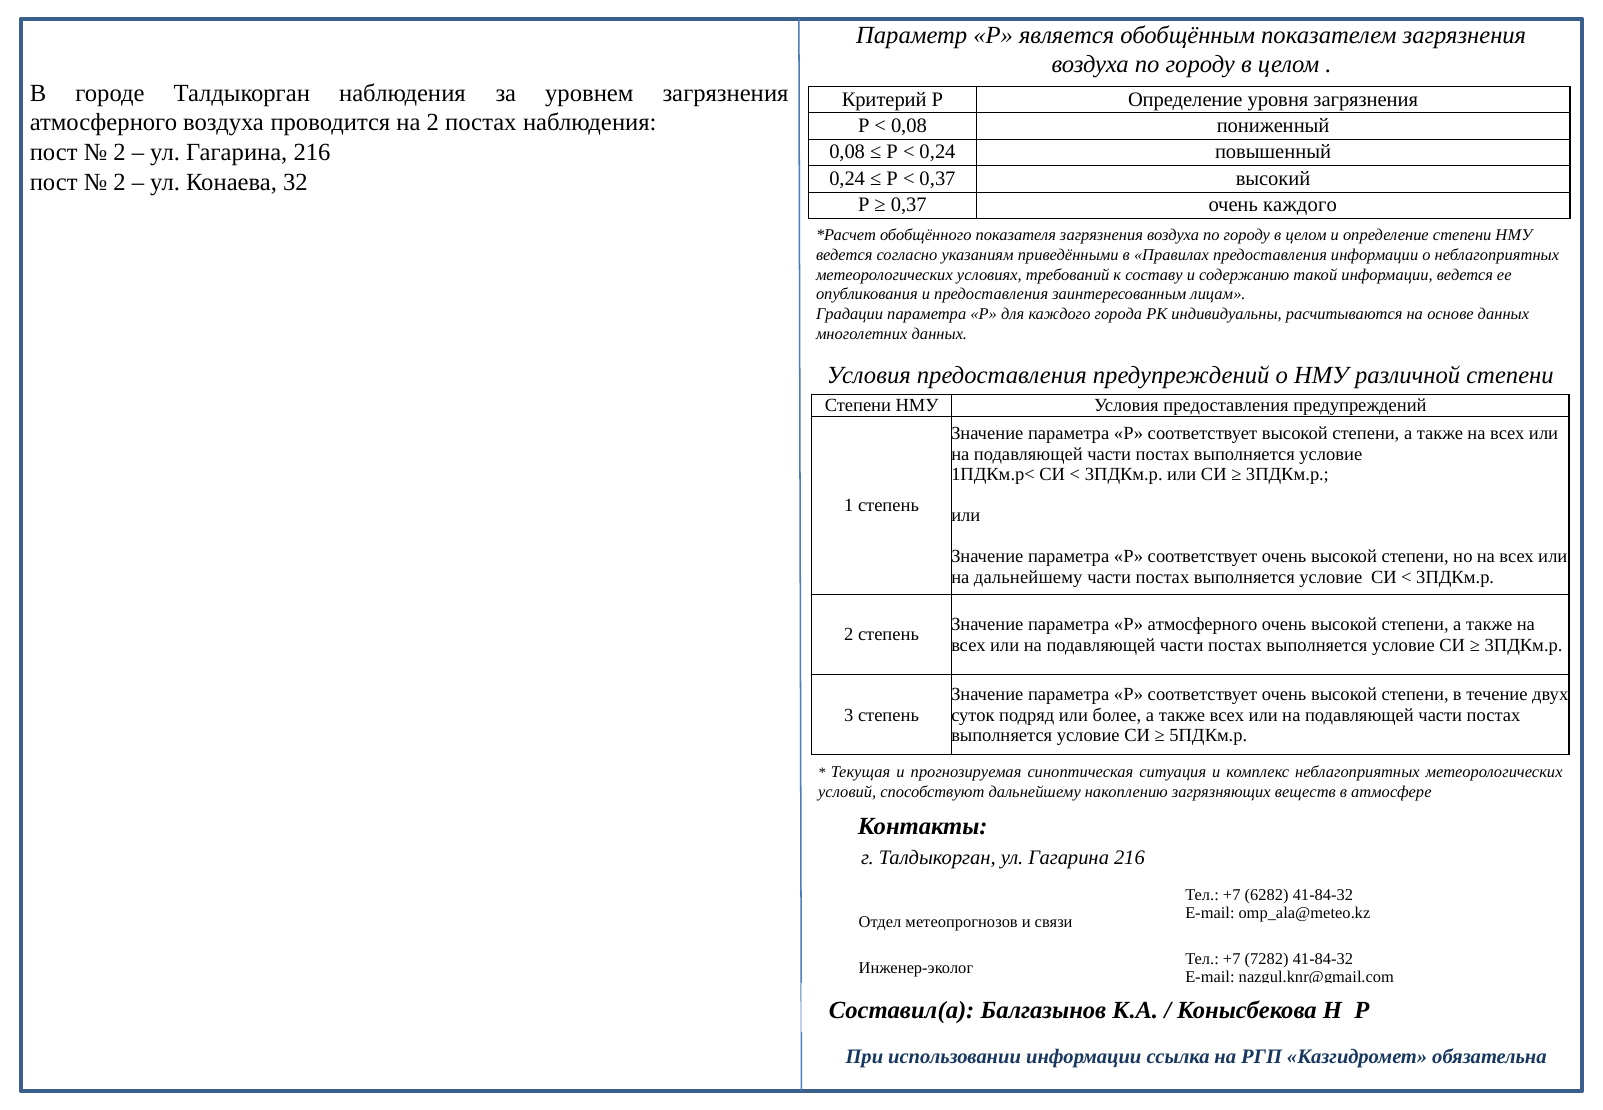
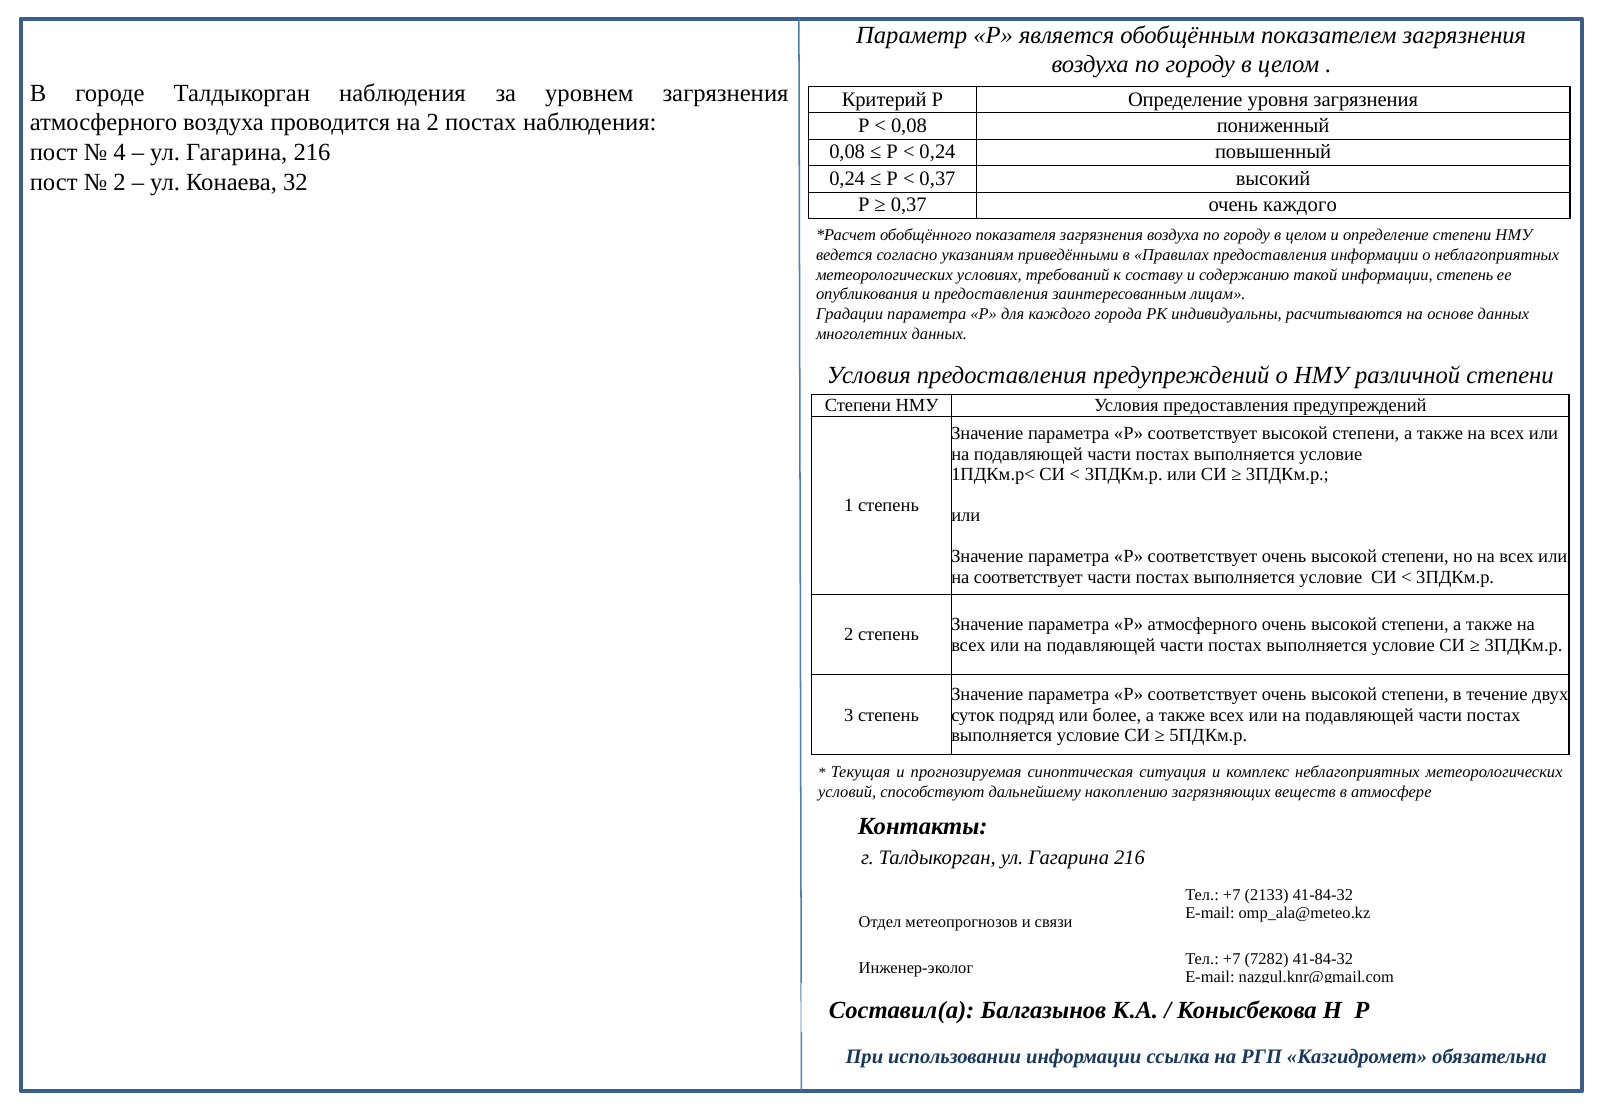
2: 2 -> 4 (119, 152)
информации ведется: ведется -> степень (1465, 275)
на дальнейшему: дальнейшему -> соответствует (1028, 577)
6282: 6282 -> 2133 (1267, 895)
